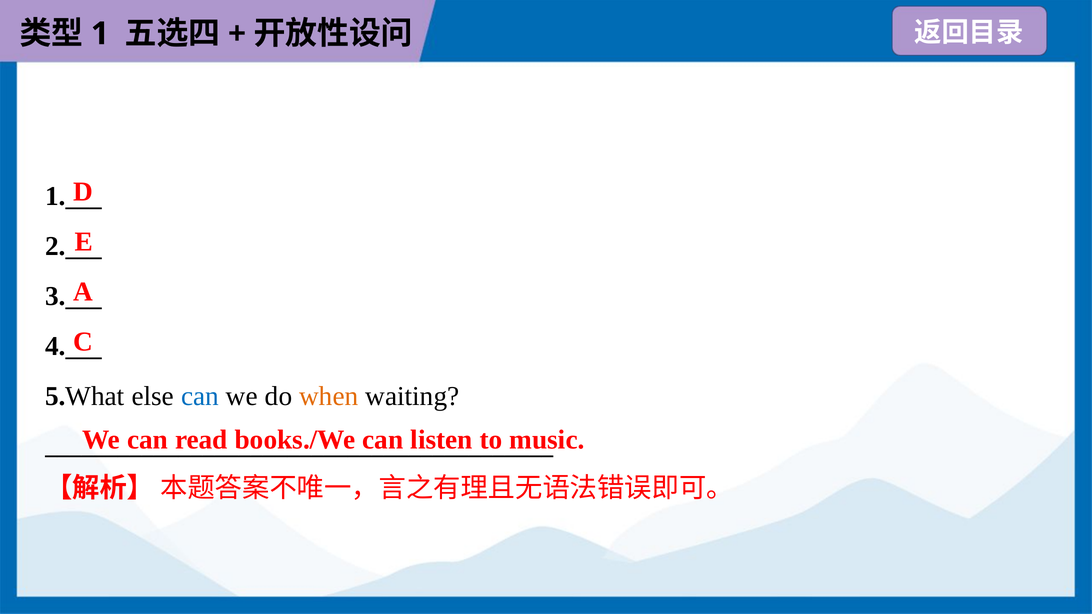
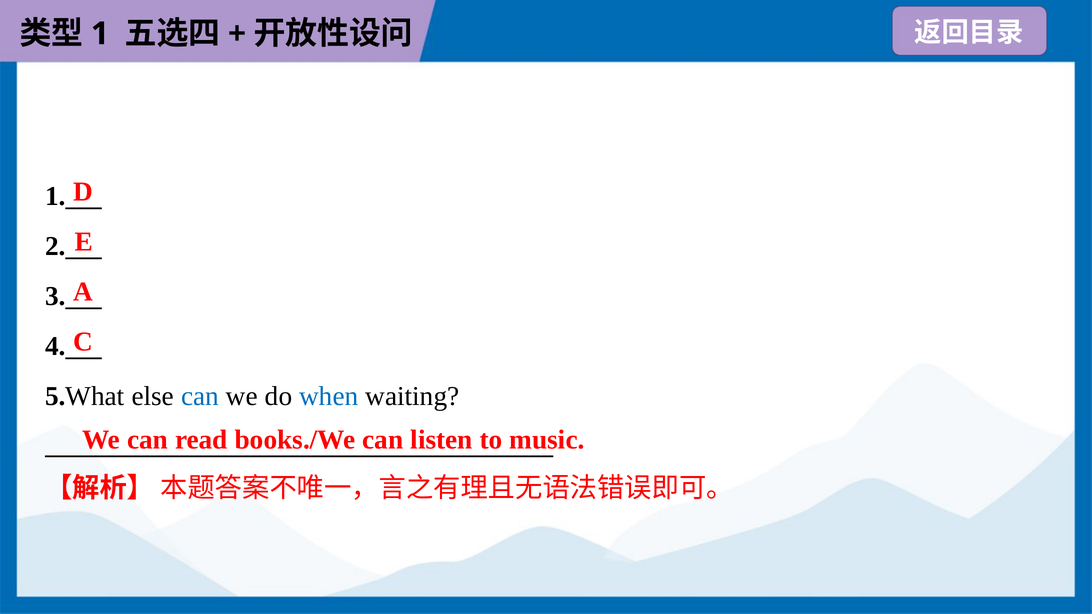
when colour: orange -> blue (329, 397)
